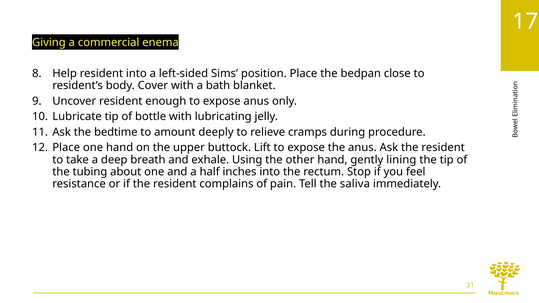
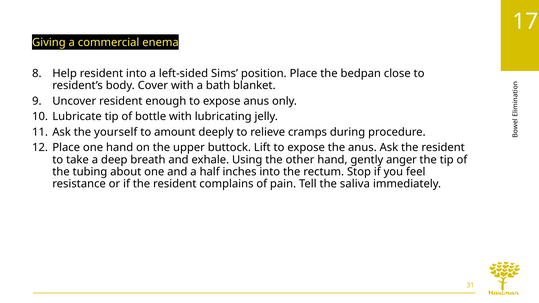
bedtime: bedtime -> yourself (116, 132)
lining: lining -> anger (401, 160)
